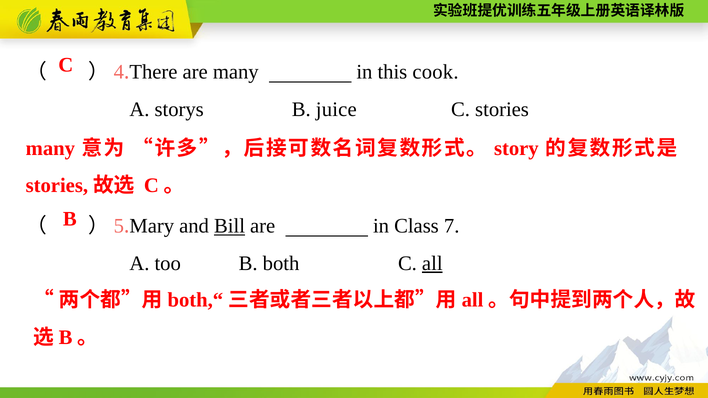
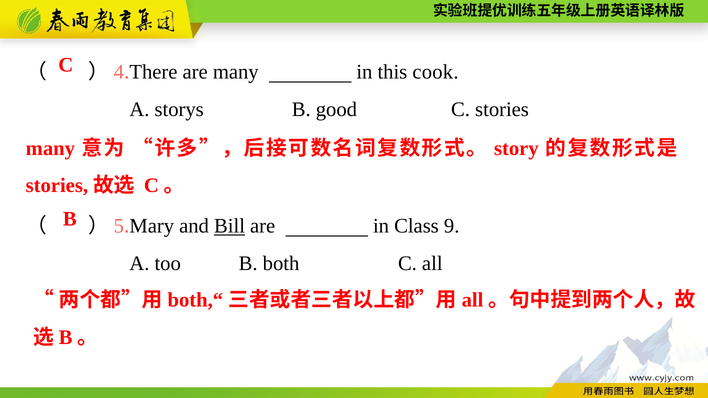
juice: juice -> good (336, 109)
7: 7 -> 9 (452, 226)
all underline: present -> none (432, 263)
